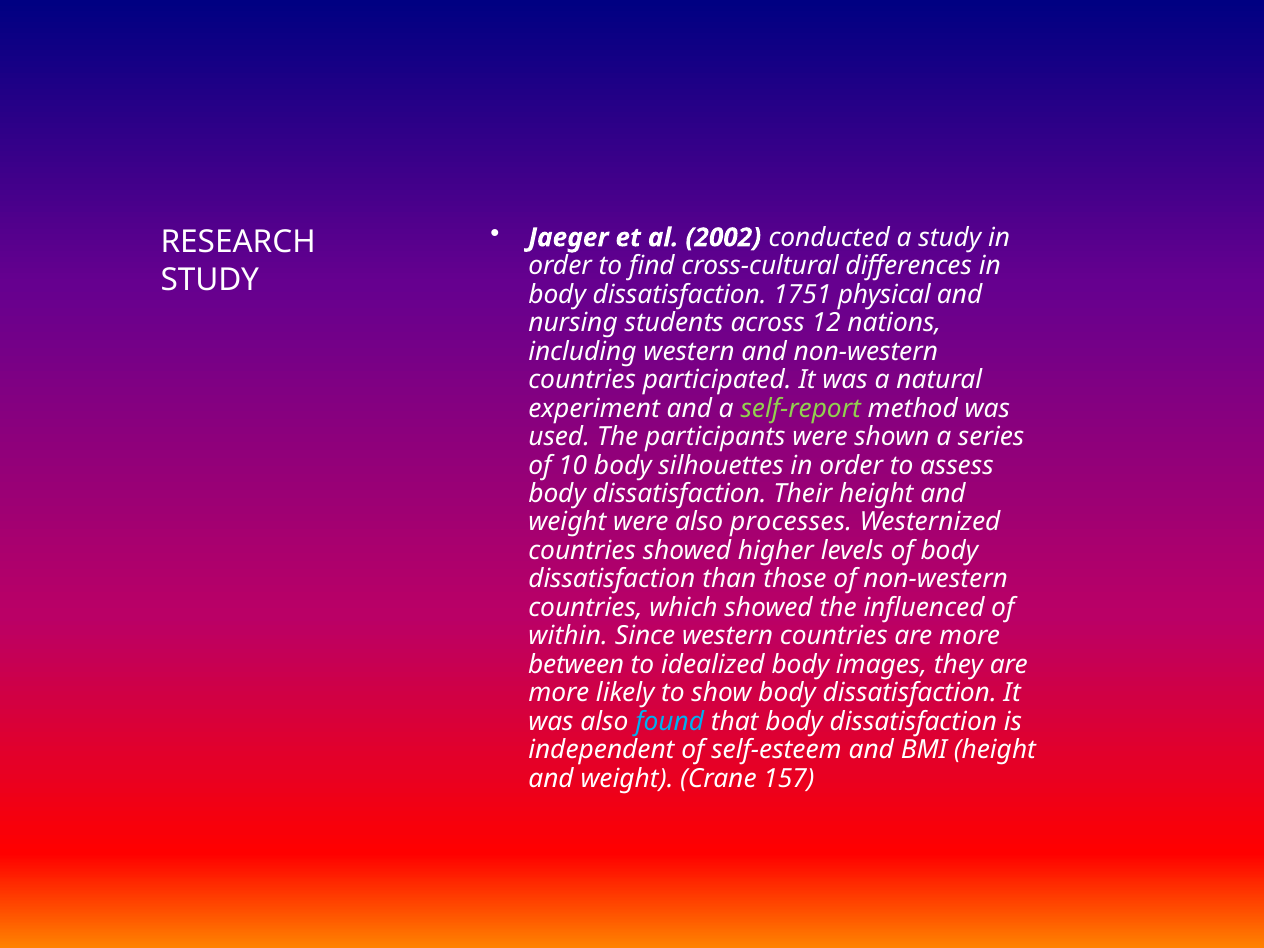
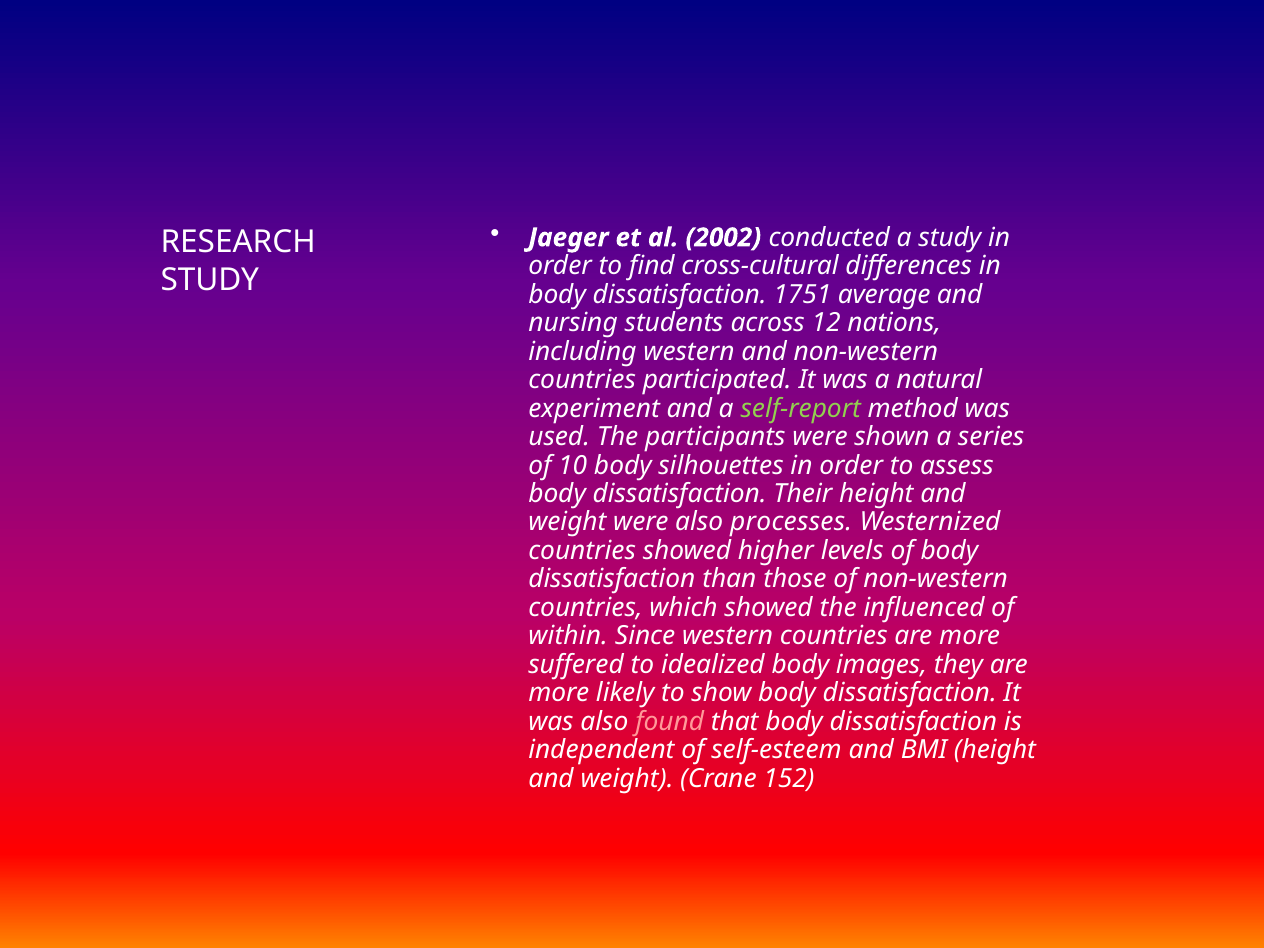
physical: physical -> average (884, 295)
between: between -> suffered (576, 665)
found colour: light blue -> pink (670, 721)
157: 157 -> 152 (789, 778)
